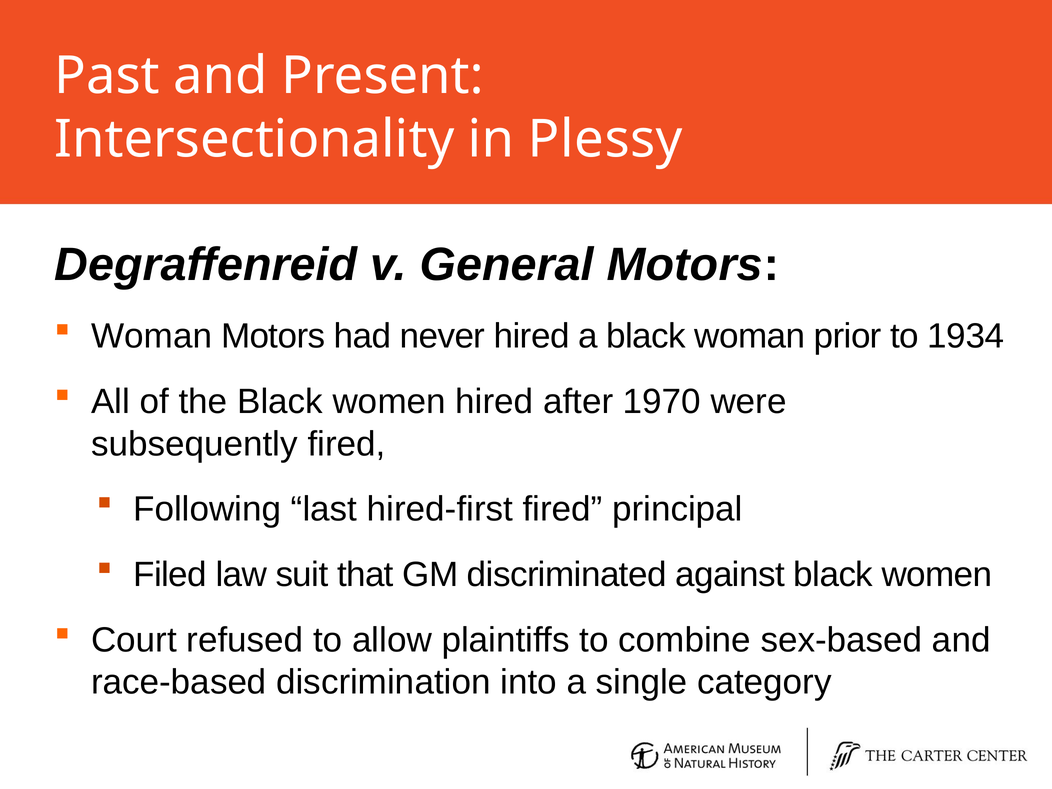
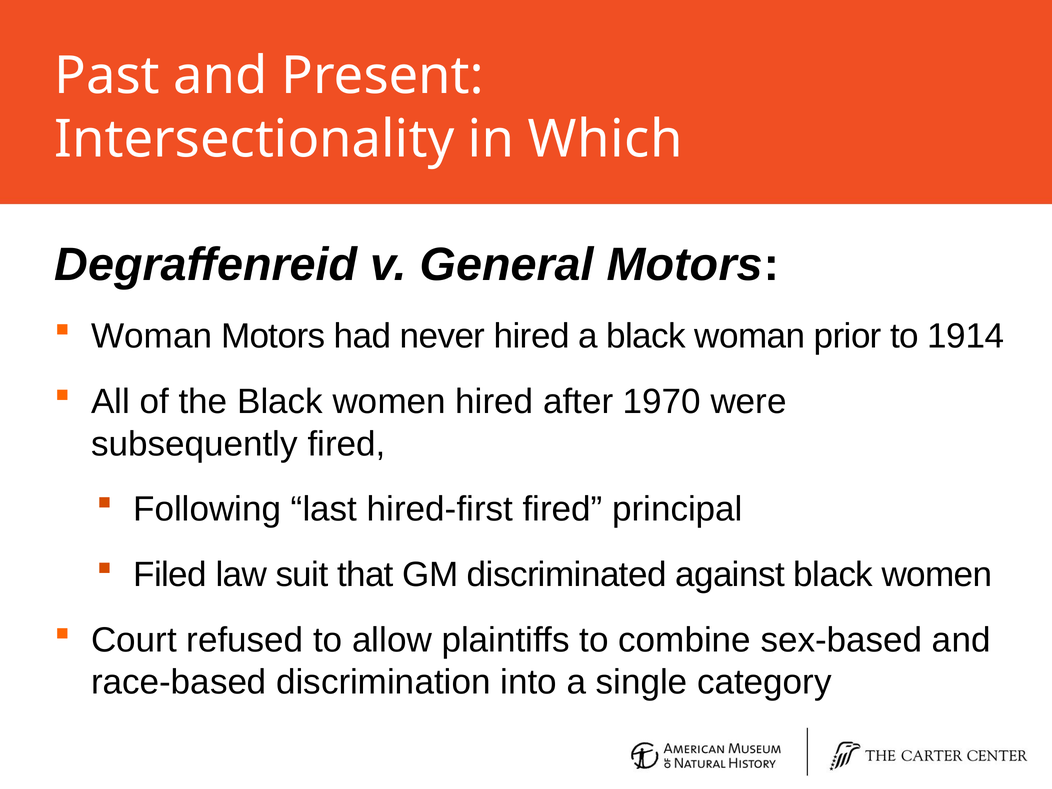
Plessy: Plessy -> Which (605, 139)
1934: 1934 -> 1914 (966, 336)
